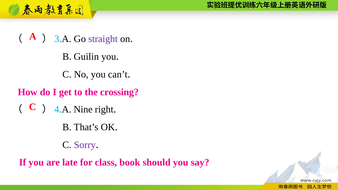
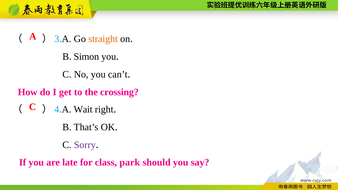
straight colour: purple -> orange (103, 39)
Guilin: Guilin -> Simon (86, 57)
Nine: Nine -> Wait (83, 109)
book: book -> park (130, 162)
